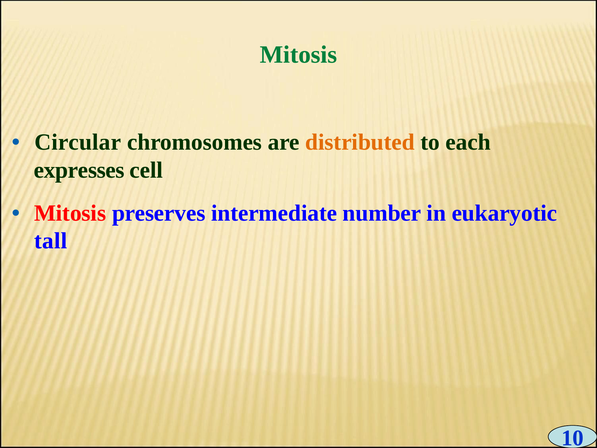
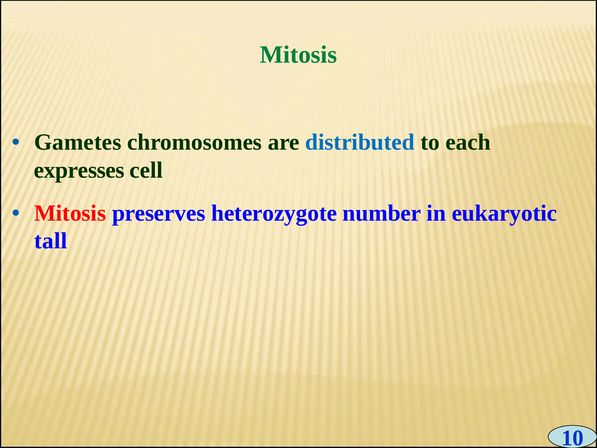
Circular: Circular -> Gametes (78, 142)
distributed colour: orange -> blue (360, 142)
intermediate: intermediate -> heterozygote (274, 213)
